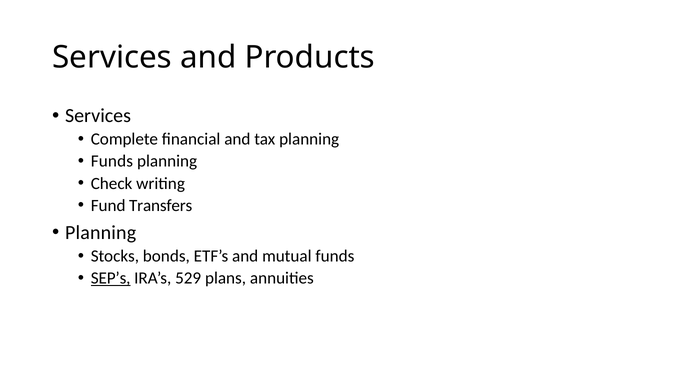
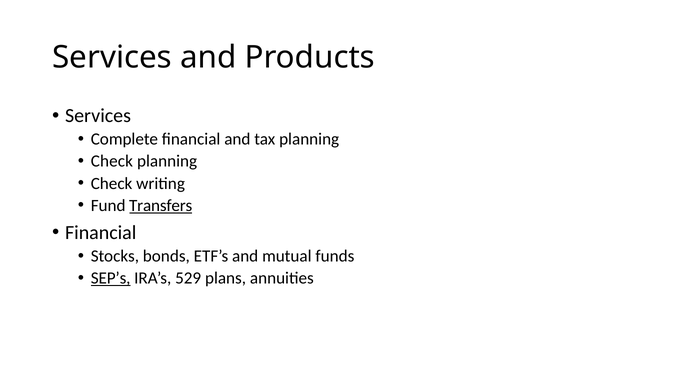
Funds: Funds -> Check (112, 161)
Transfers underline: none -> present (161, 206)
Planning: Planning -> Financial (101, 233)
